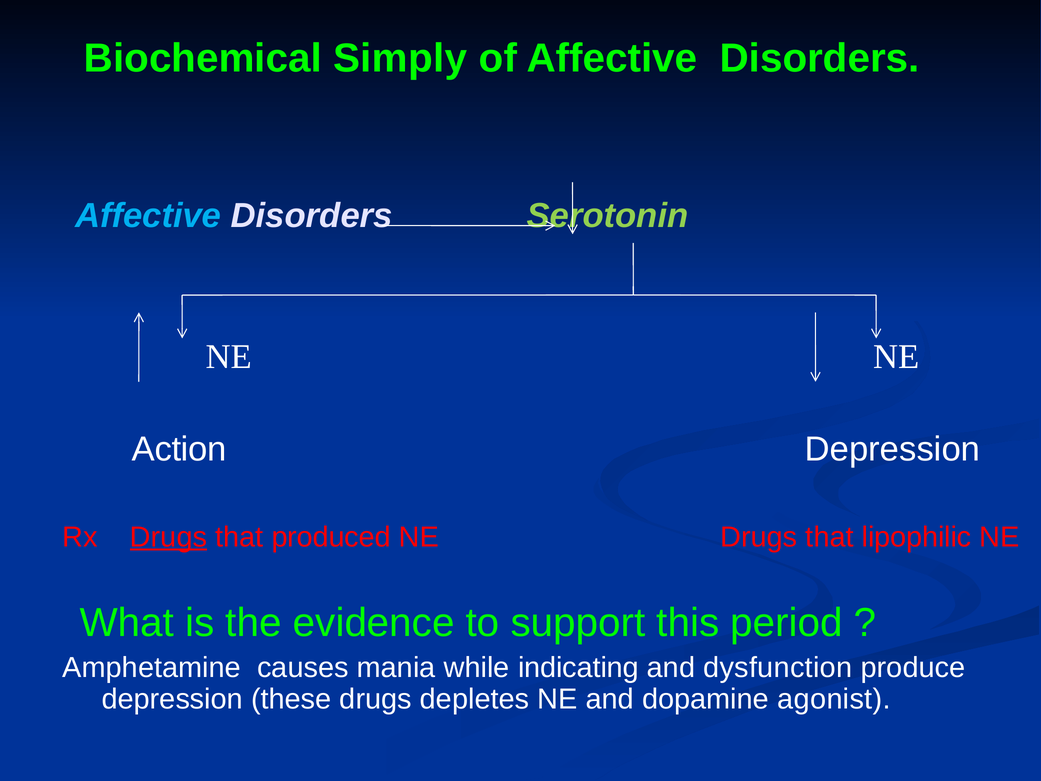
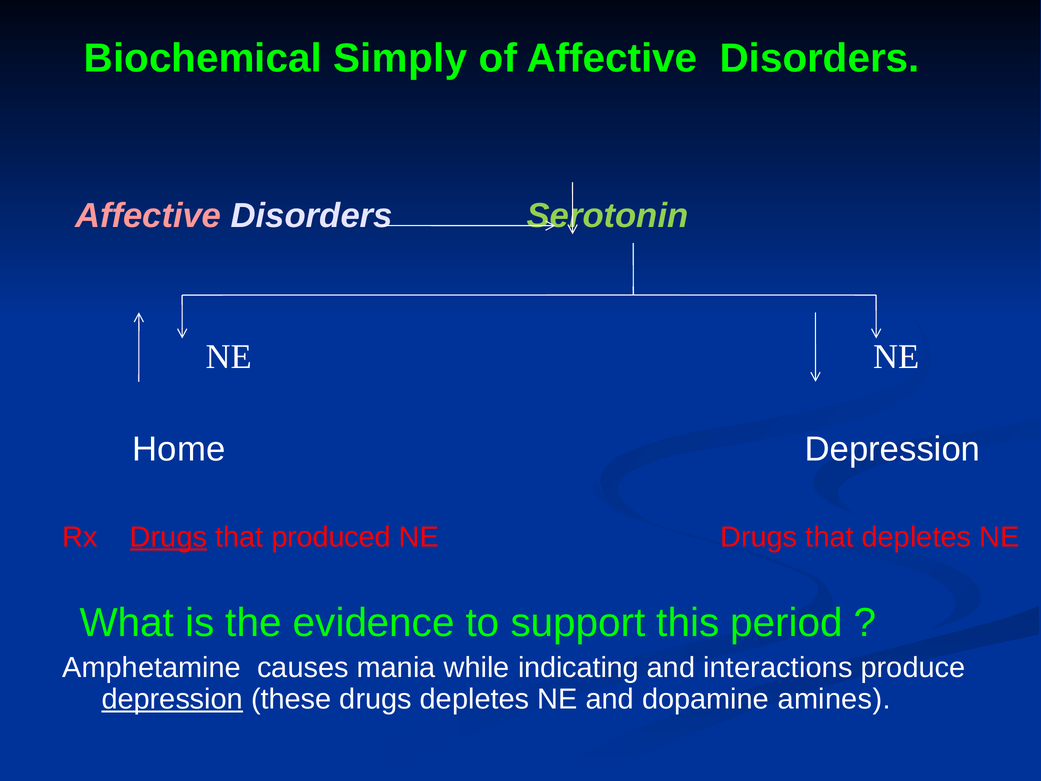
Affective colour: light blue -> pink (148, 216)
Action: Action -> Home (179, 449)
that lipophilic: lipophilic -> depletes (916, 537)
dysfunction: dysfunction -> interactions (778, 668)
depression underline: none -> present (172, 699)
agonist: agonist -> amines (834, 699)
